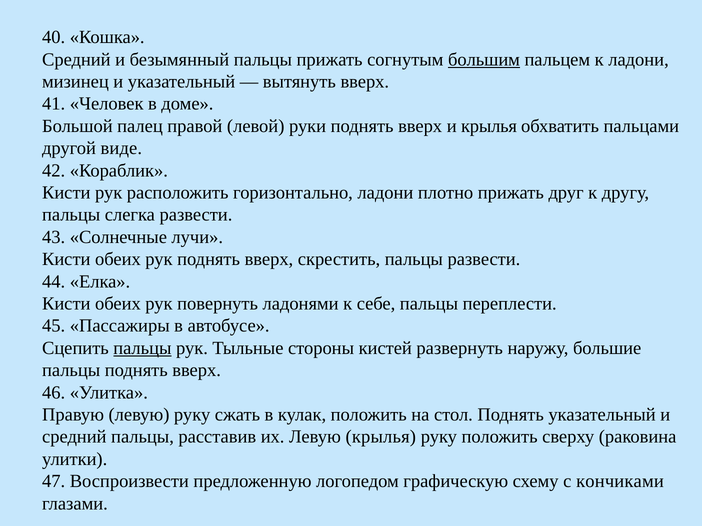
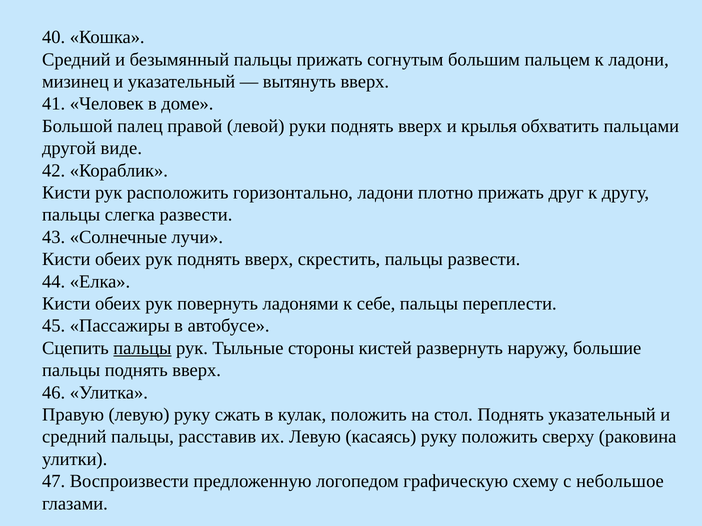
большим underline: present -> none (484, 60)
Левую крылья: крылья -> касаясь (381, 437)
кончиками: кончиками -> небольшое (620, 482)
